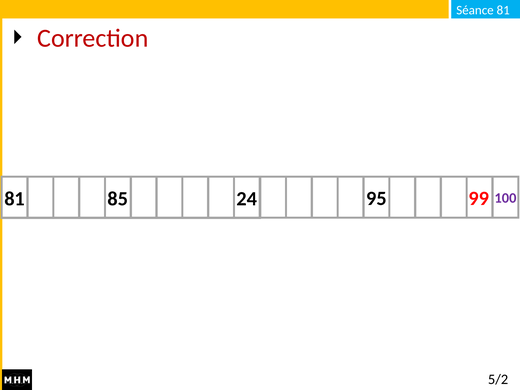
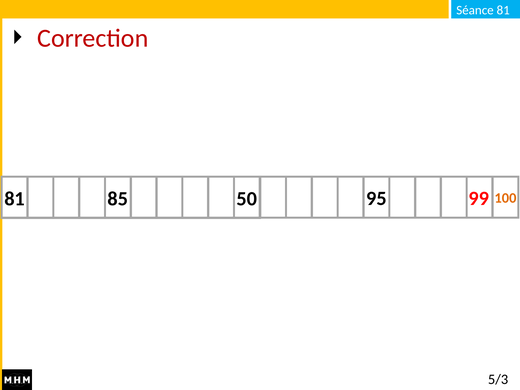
24: 24 -> 50 (247, 199)
100 colour: purple -> orange (505, 198)
5/2: 5/2 -> 5/3 (498, 379)
